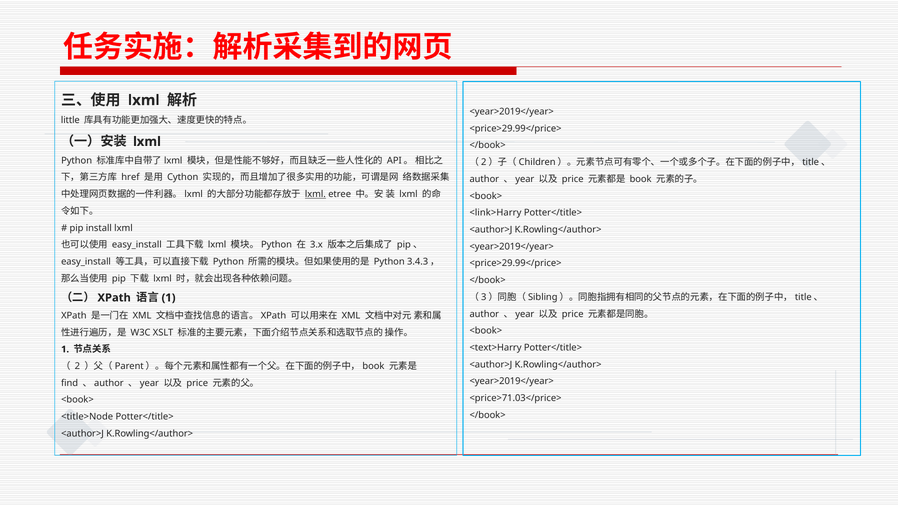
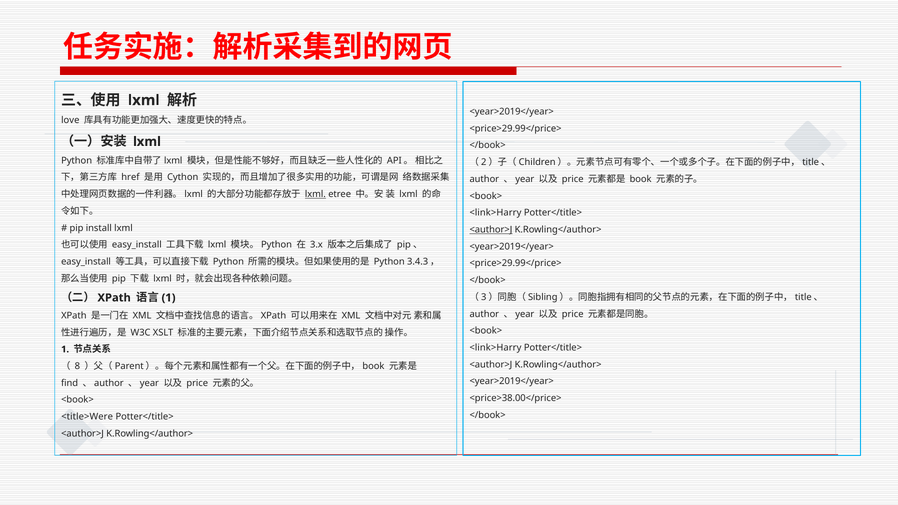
little: little -> love (70, 120)
<author>J underline: none -> present (491, 230)
<text>Harry: <text>Harry -> <link>Harry (496, 348)
2: 2 -> 8 (77, 366)
<price>71.03</price>: <price>71.03</price> -> <price>38.00</price> (516, 398)
<title>Node: <title>Node -> <title>Were (87, 417)
